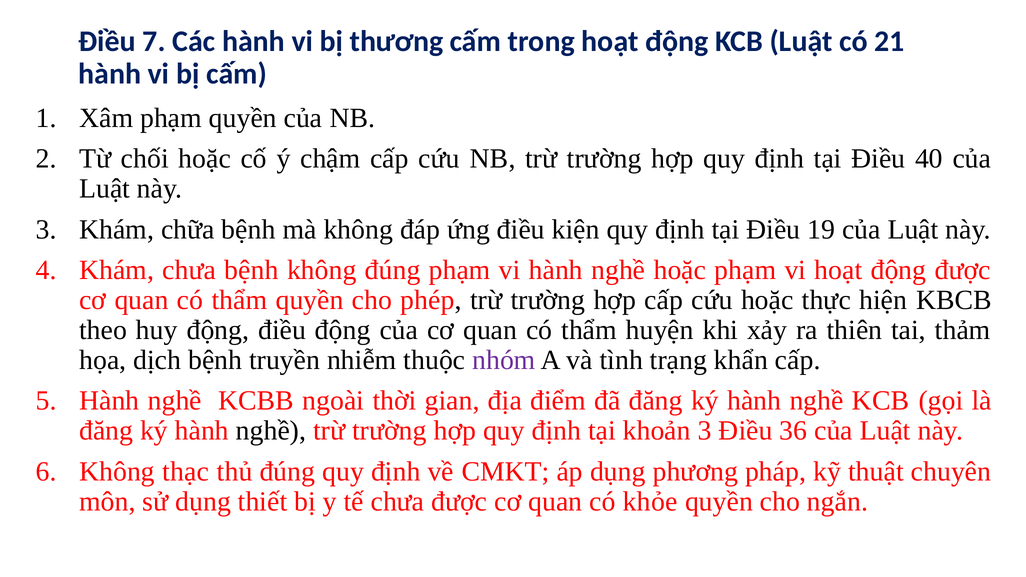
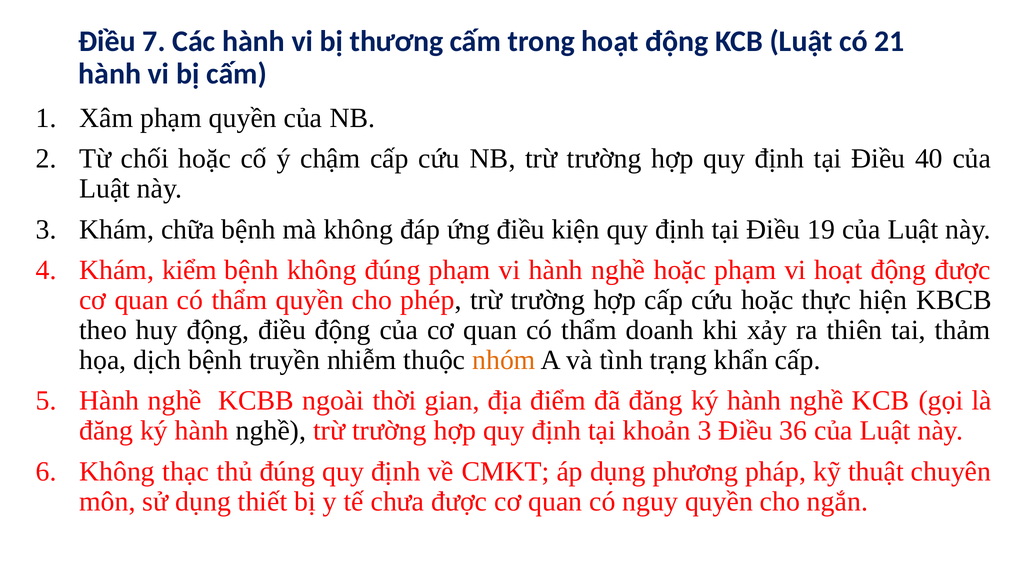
Khám chưa: chưa -> kiểm (189, 270)
huyện: huyện -> doanh (660, 330)
nhóm colour: purple -> orange (504, 360)
khỏe: khỏe -> nguy (650, 501)
